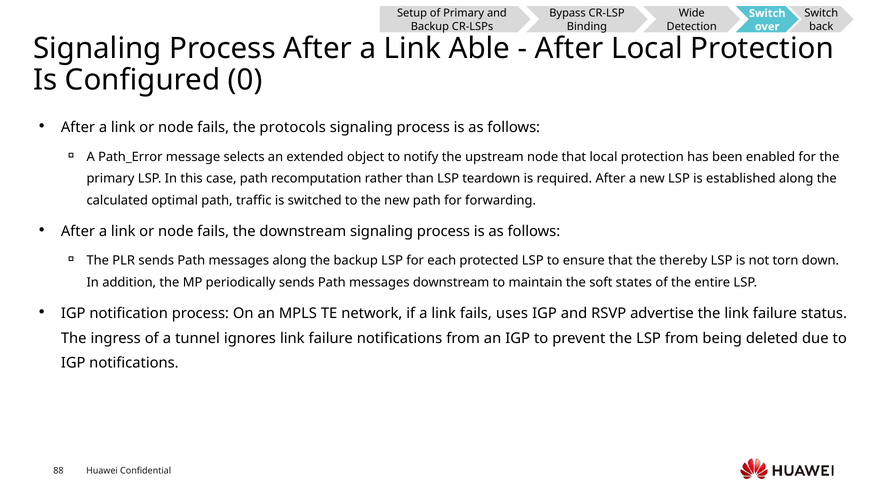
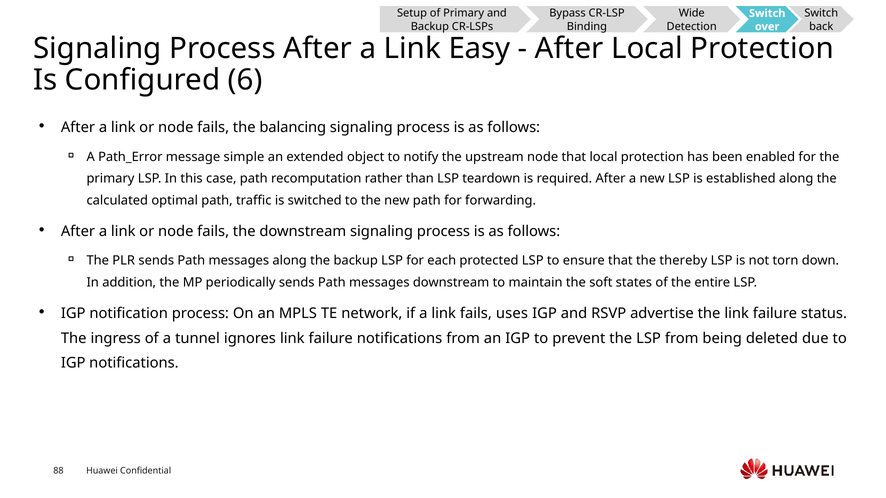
Able: Able -> Easy (479, 48)
0: 0 -> 6 (245, 80)
protocols: protocols -> balancing (293, 128)
selects: selects -> simple (244, 157)
